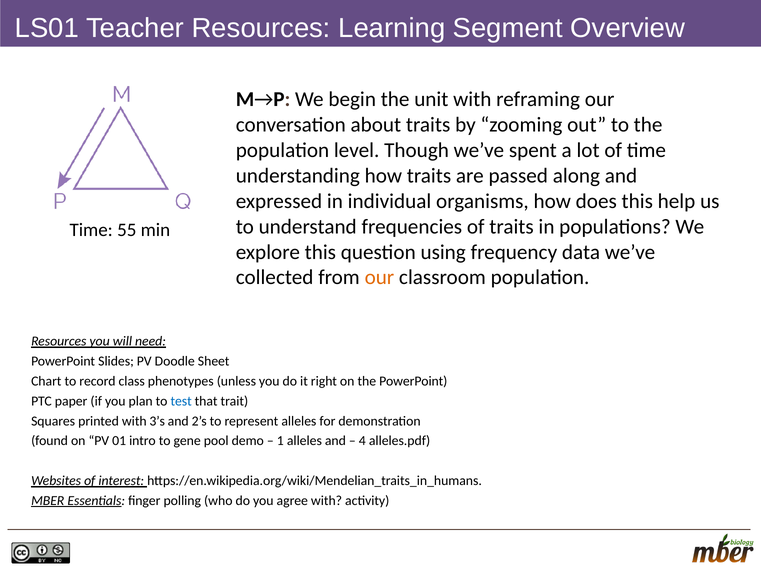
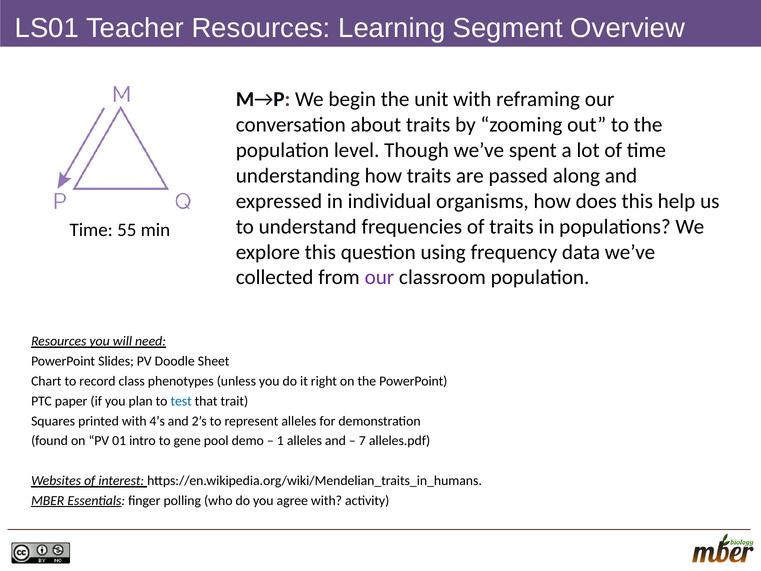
our colour: orange -> purple (379, 277)
3’s: 3’s -> 4’s (157, 421)
4: 4 -> 7 (362, 441)
